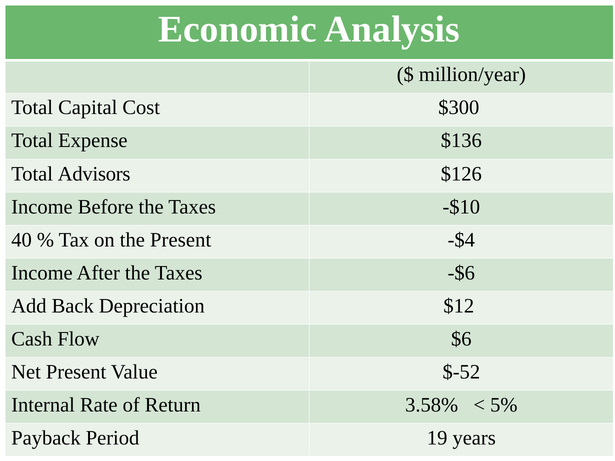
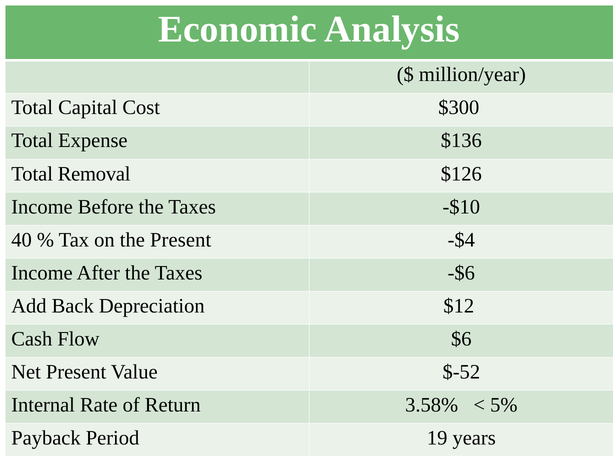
Advisors: Advisors -> Removal (94, 174)
